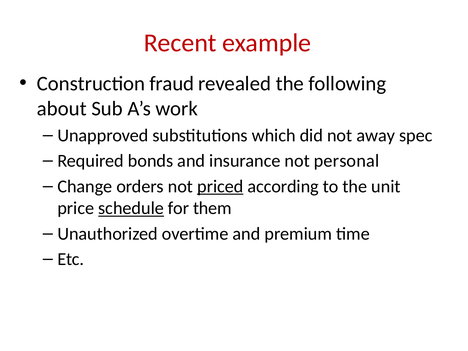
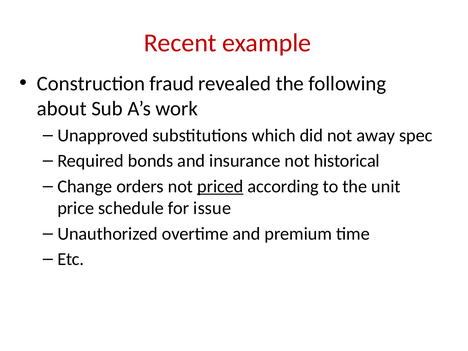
personal: personal -> historical (347, 161)
schedule underline: present -> none (131, 208)
them: them -> issue (212, 208)
